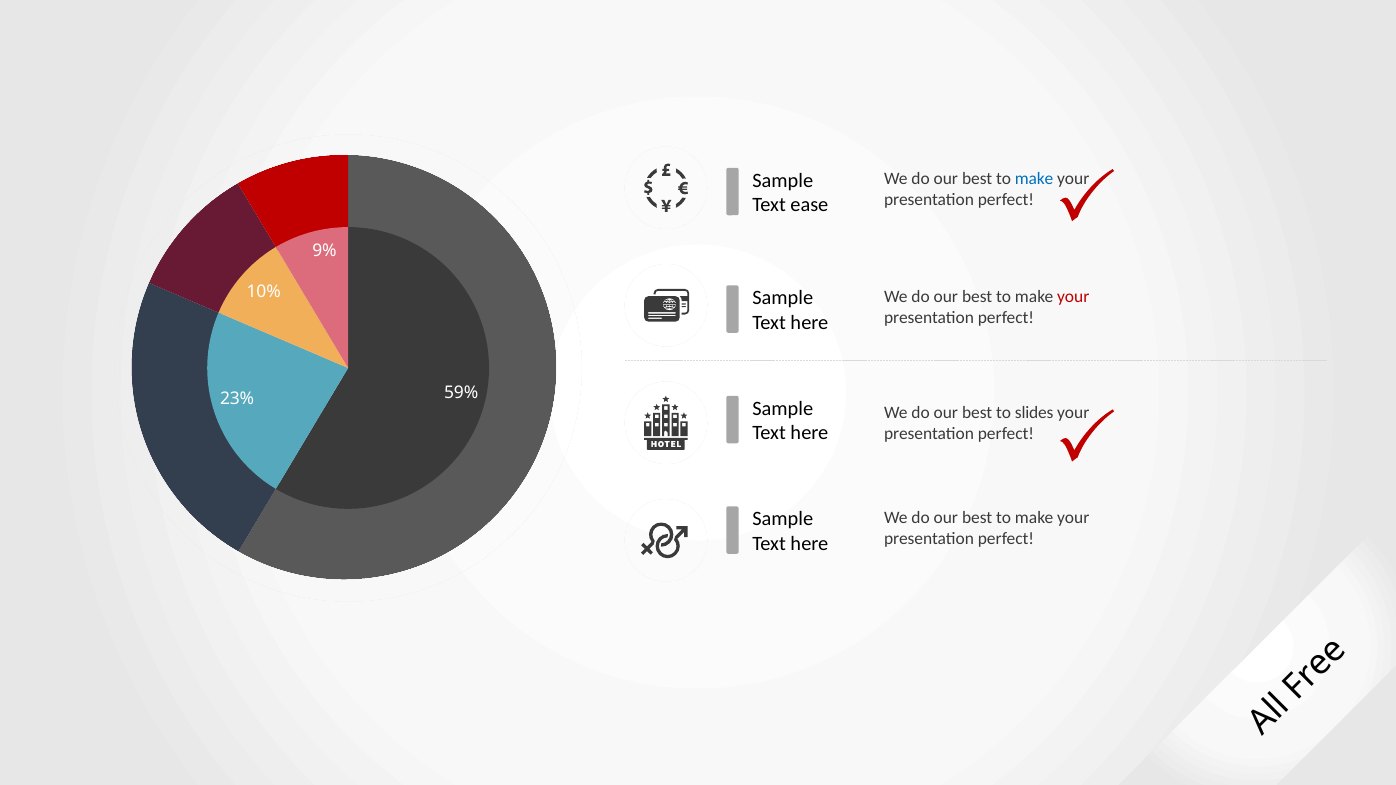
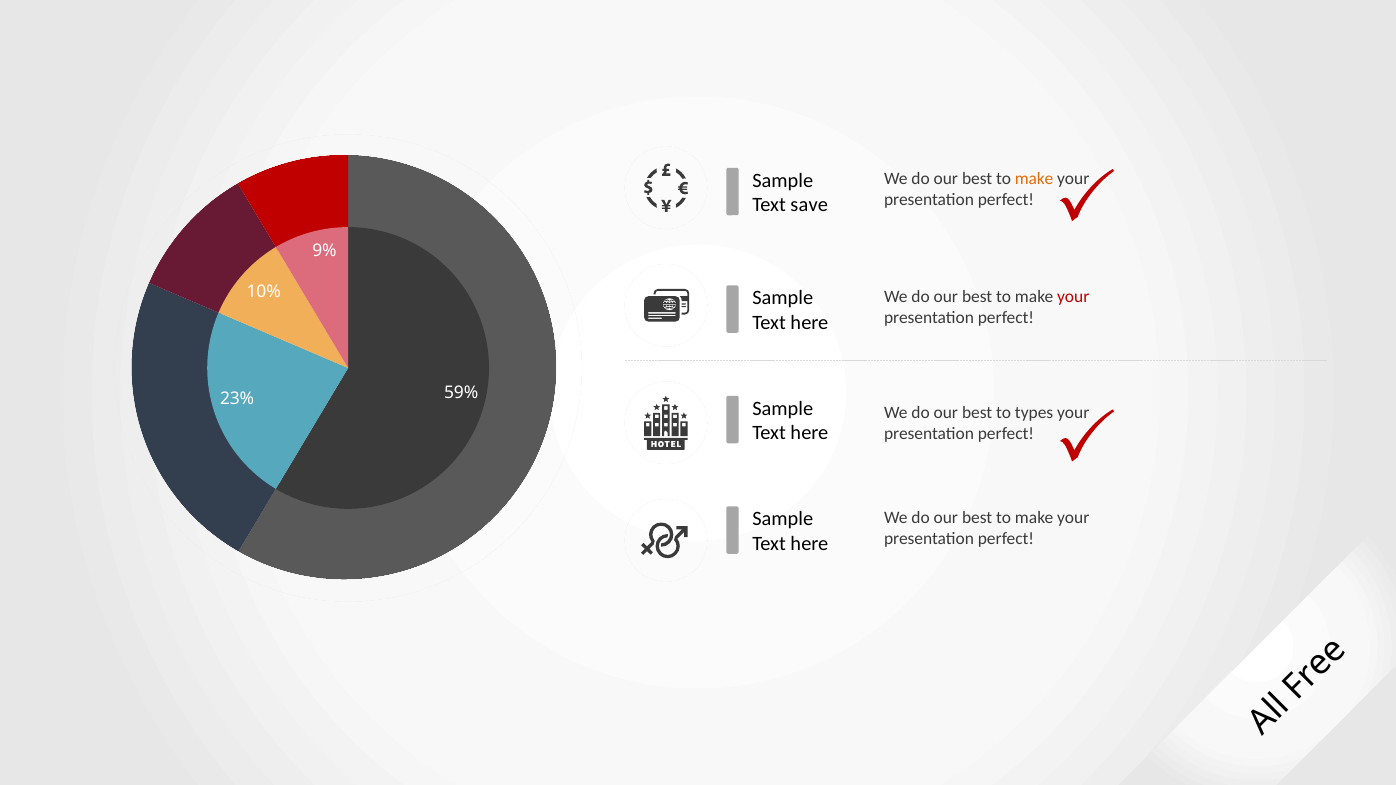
make colour: blue -> orange (1034, 179)
ease: ease -> save (809, 205)
slides: slides -> types (1034, 413)
